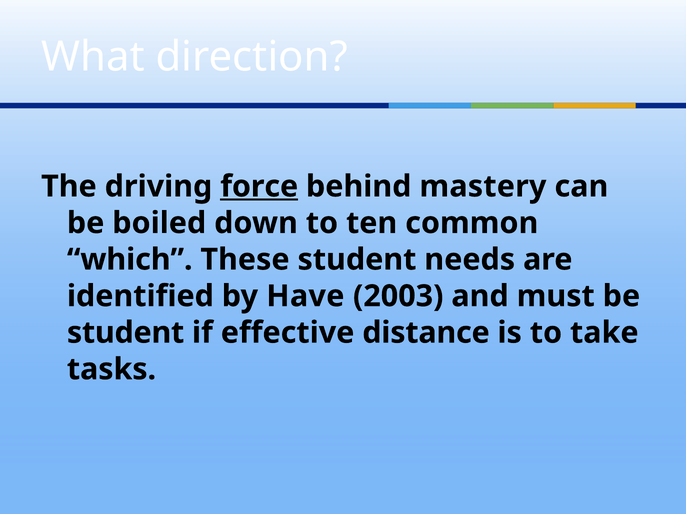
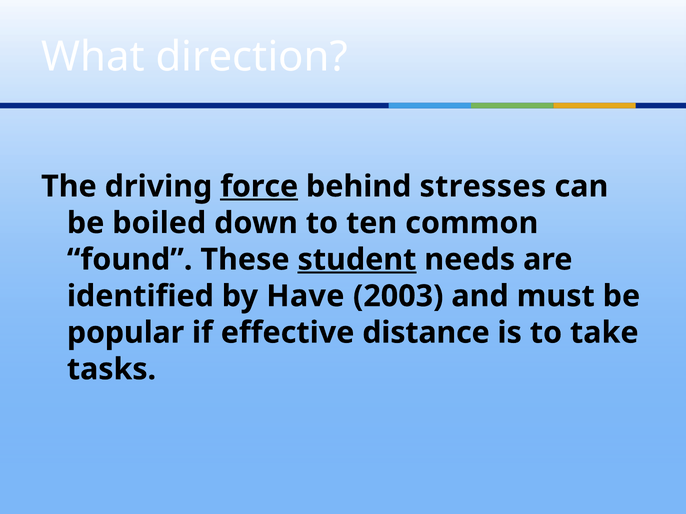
mastery: mastery -> stresses (483, 187)
which: which -> found (130, 260)
student underline: none -> present (357, 260)
student: student -> popular (126, 333)
